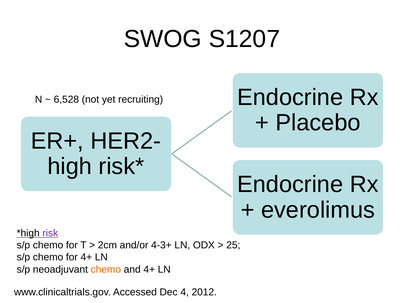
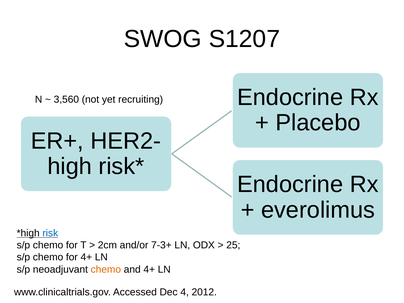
6,528: 6,528 -> 3,560 (66, 100)
risk colour: purple -> blue (50, 233)
4-3+: 4-3+ -> 7-3+ (161, 245)
